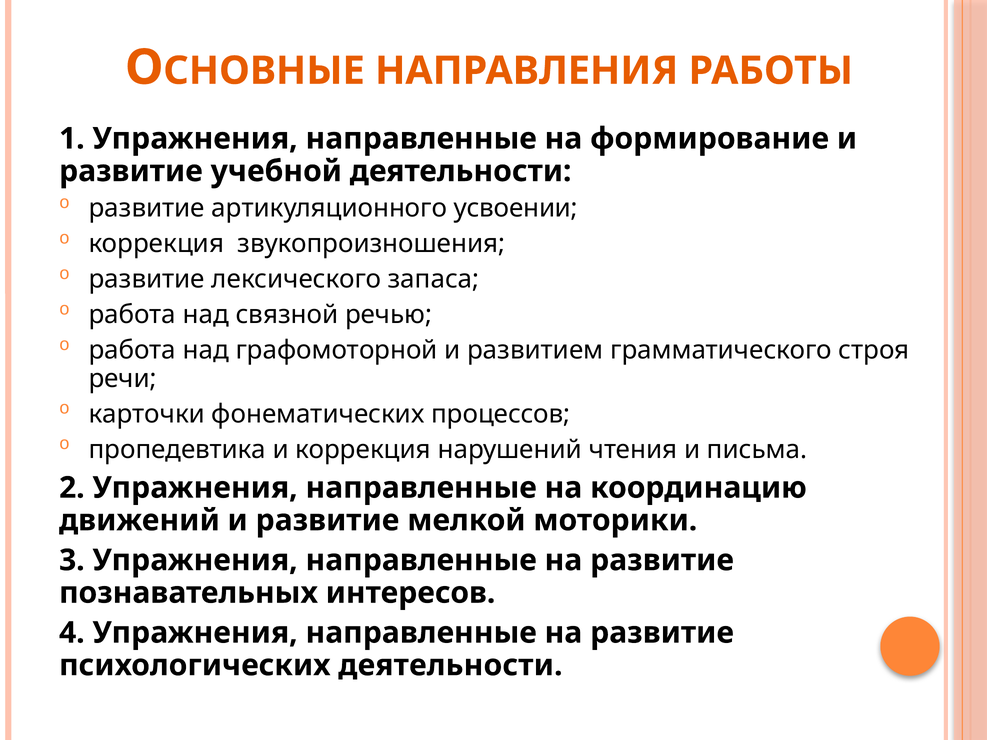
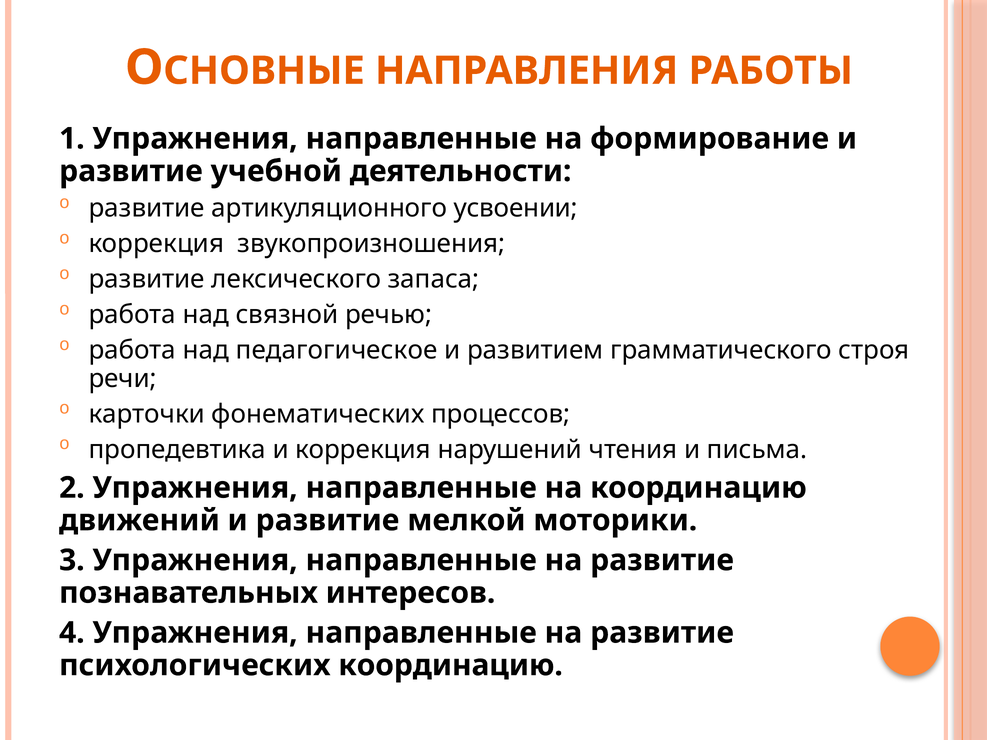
графомоторной: графомоторной -> педагогическое (337, 350)
психологических деятельности: деятельности -> координацию (451, 666)
